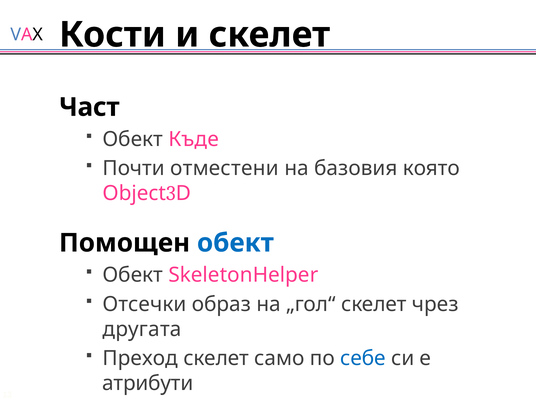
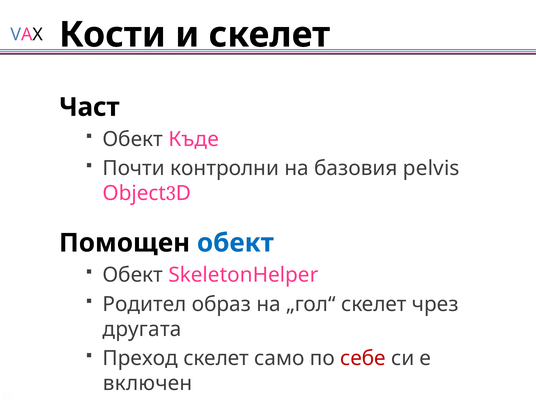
отместени: отместени -> контролни (225, 168)
която: която -> pelvis (431, 168)
Отсечки: Отсечки -> Родител (144, 304)
себе colour: blue -> red (363, 358)
атрибути: атрибути -> включен (148, 383)
